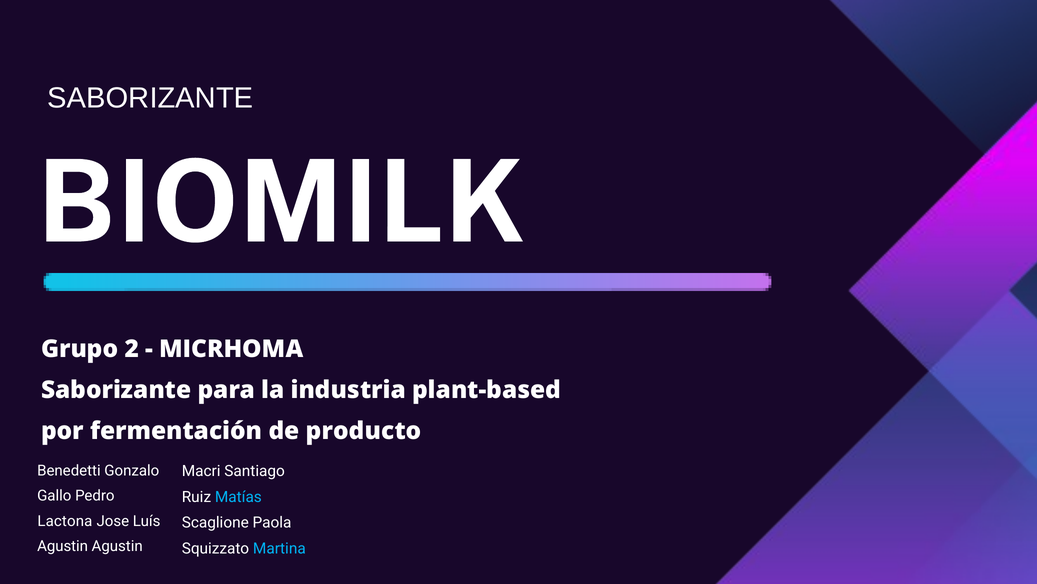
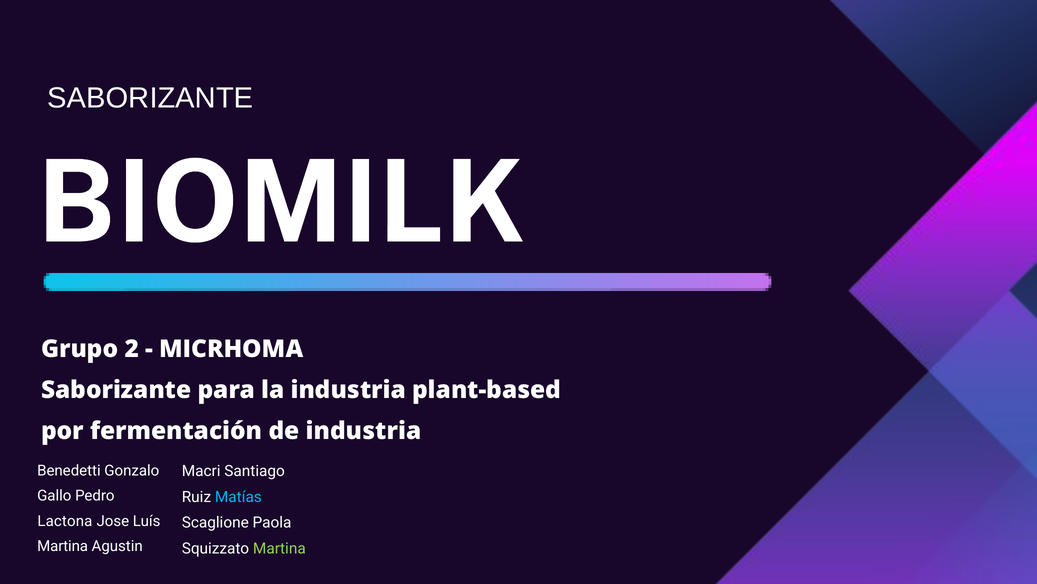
de producto: producto -> industria (364, 431)
Agustin: Agustin -> Martina (63, 546)
Martina colour: light blue -> light green (279, 548)
